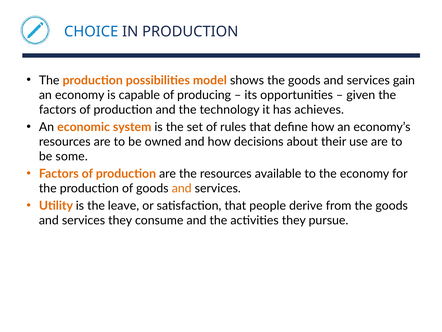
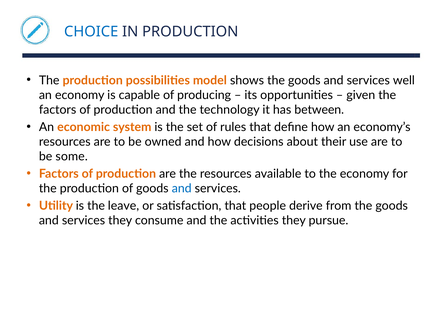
gain: gain -> well (404, 80)
achieves: achieves -> between (319, 110)
and colour: orange -> blue (182, 188)
